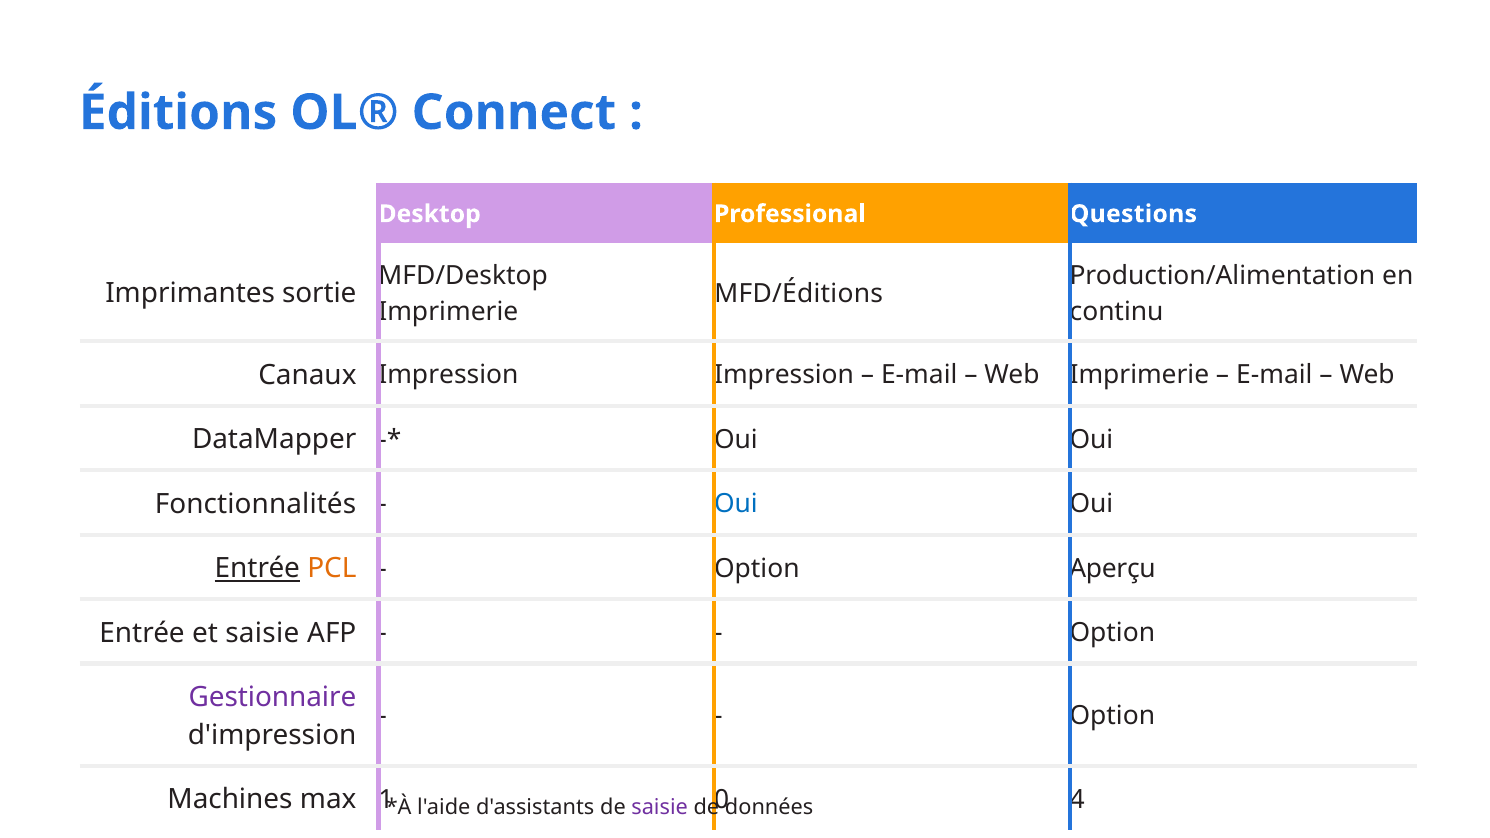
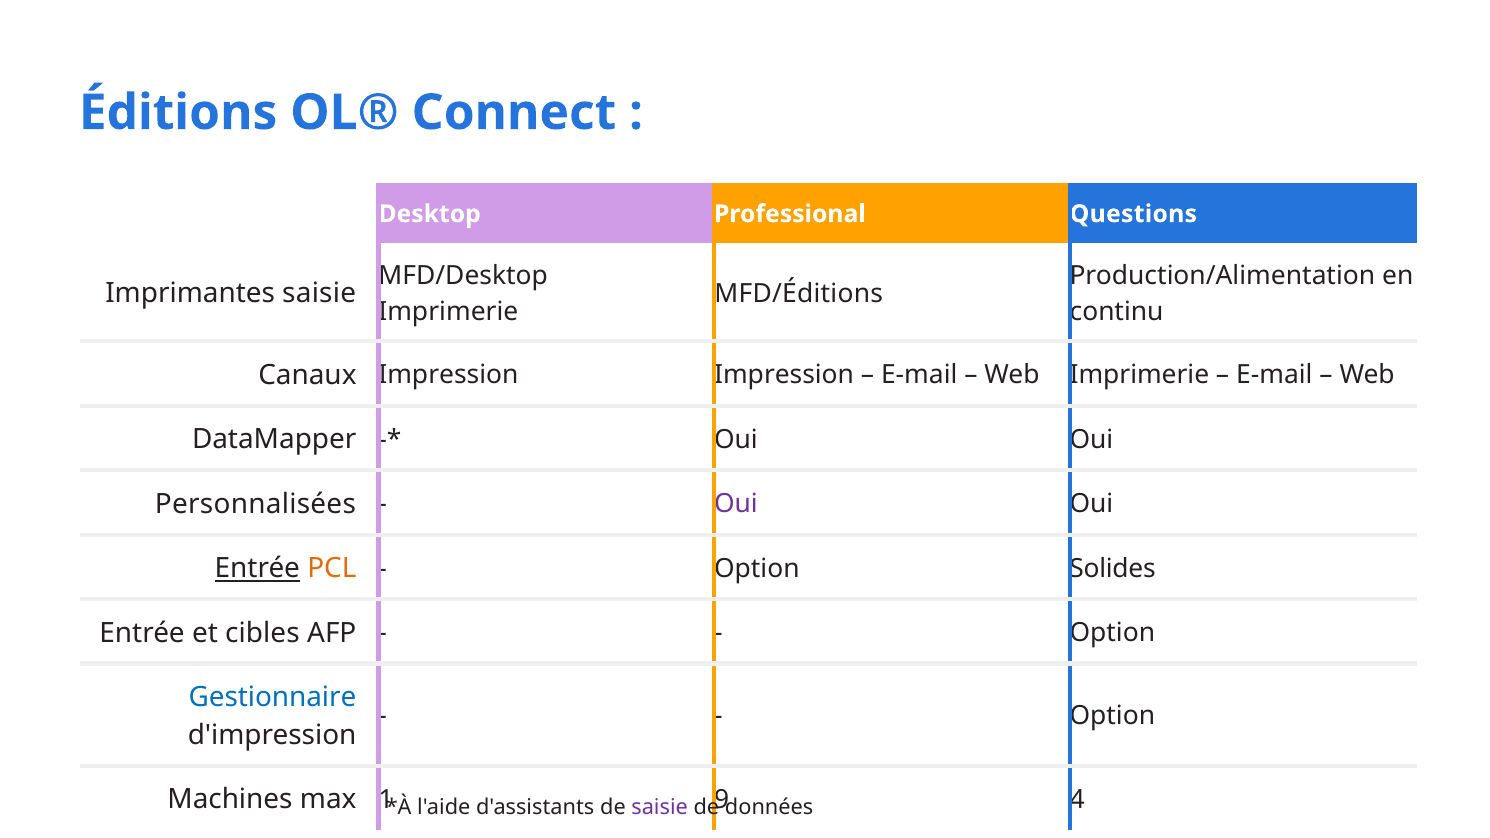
Imprimantes sortie: sortie -> saisie (319, 294)
Fonctionnalités: Fonctionnalités -> Personnalisées (255, 504)
Oui colour: blue -> purple (736, 504)
Aperçu: Aperçu -> Solides (1113, 568)
et saisie: saisie -> cibles (262, 633)
Gestionnaire colour: purple -> blue (273, 697)
0: 0 -> 9 (722, 800)
